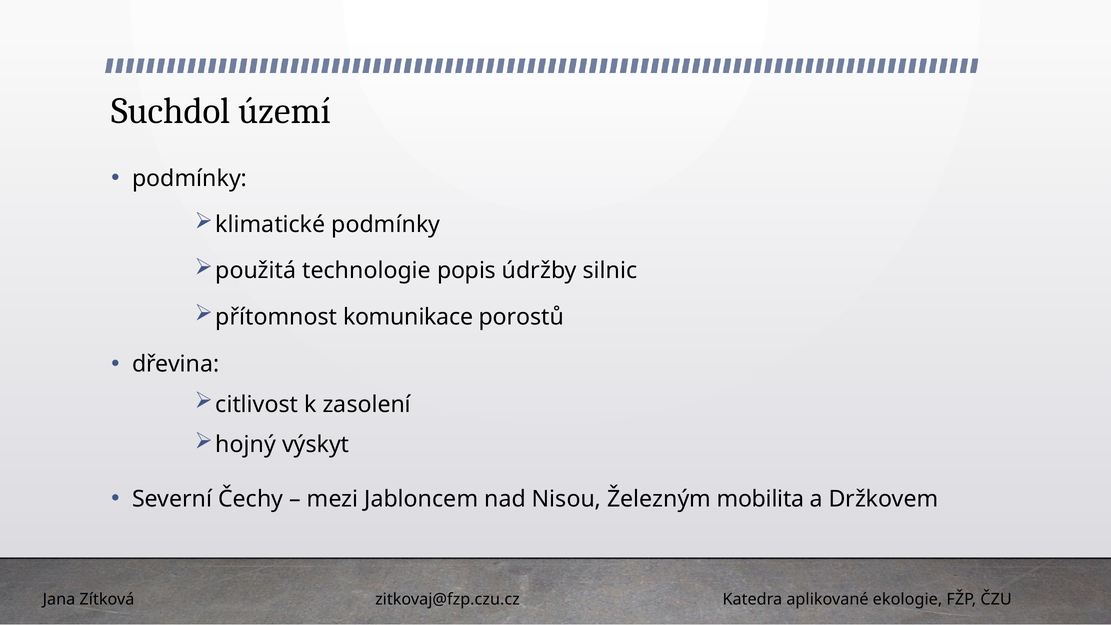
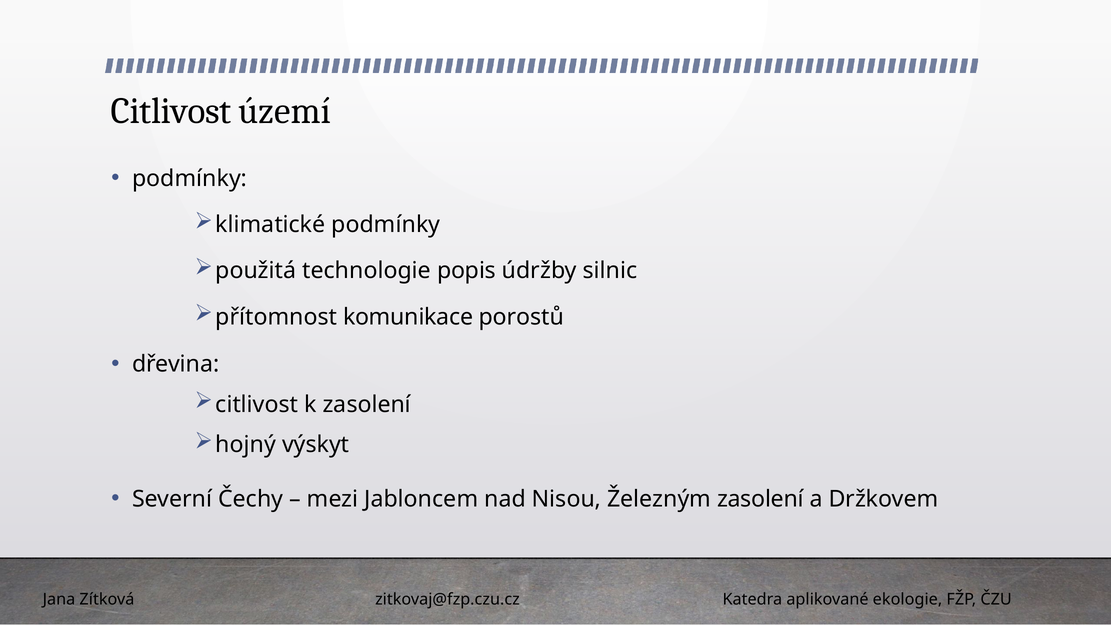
Suchdol: Suchdol -> Citlivost (171, 111)
Železným mobilita: mobilita -> zasolení (760, 499)
